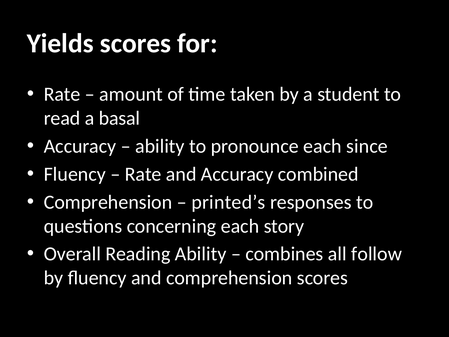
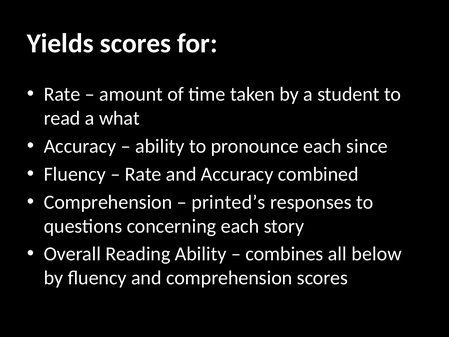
basal: basal -> what (119, 118)
follow: follow -> below (377, 254)
